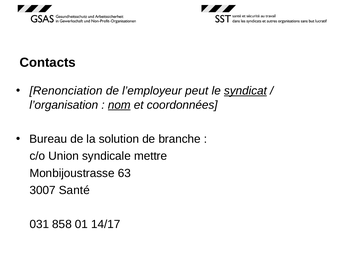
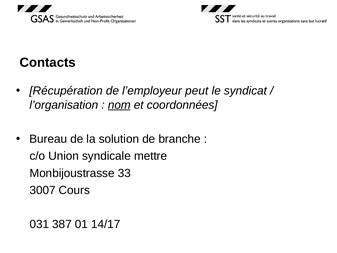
Renonciation: Renonciation -> Récupération (66, 91)
syndicat underline: present -> none (245, 91)
63: 63 -> 33 (124, 173)
Santé: Santé -> Cours (74, 190)
858: 858 -> 387 (62, 224)
